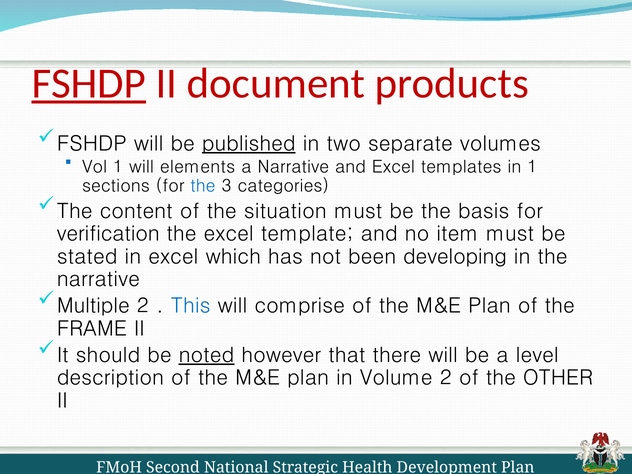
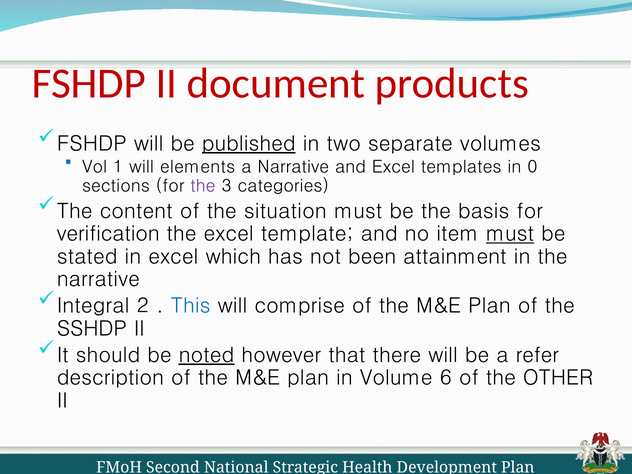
FSHDP underline: present -> none (89, 84)
in 1: 1 -> 0 (532, 167)
the colour: blue -> purple (203, 186)
must underline: none -> present (510, 234)
developing: developing -> attainment (455, 257)
Multiple: Multiple -> Integral (93, 306)
FRAME: FRAME -> SSHDP (92, 329)
level: level -> refer (537, 355)
Volume 2: 2 -> 6 (446, 378)
